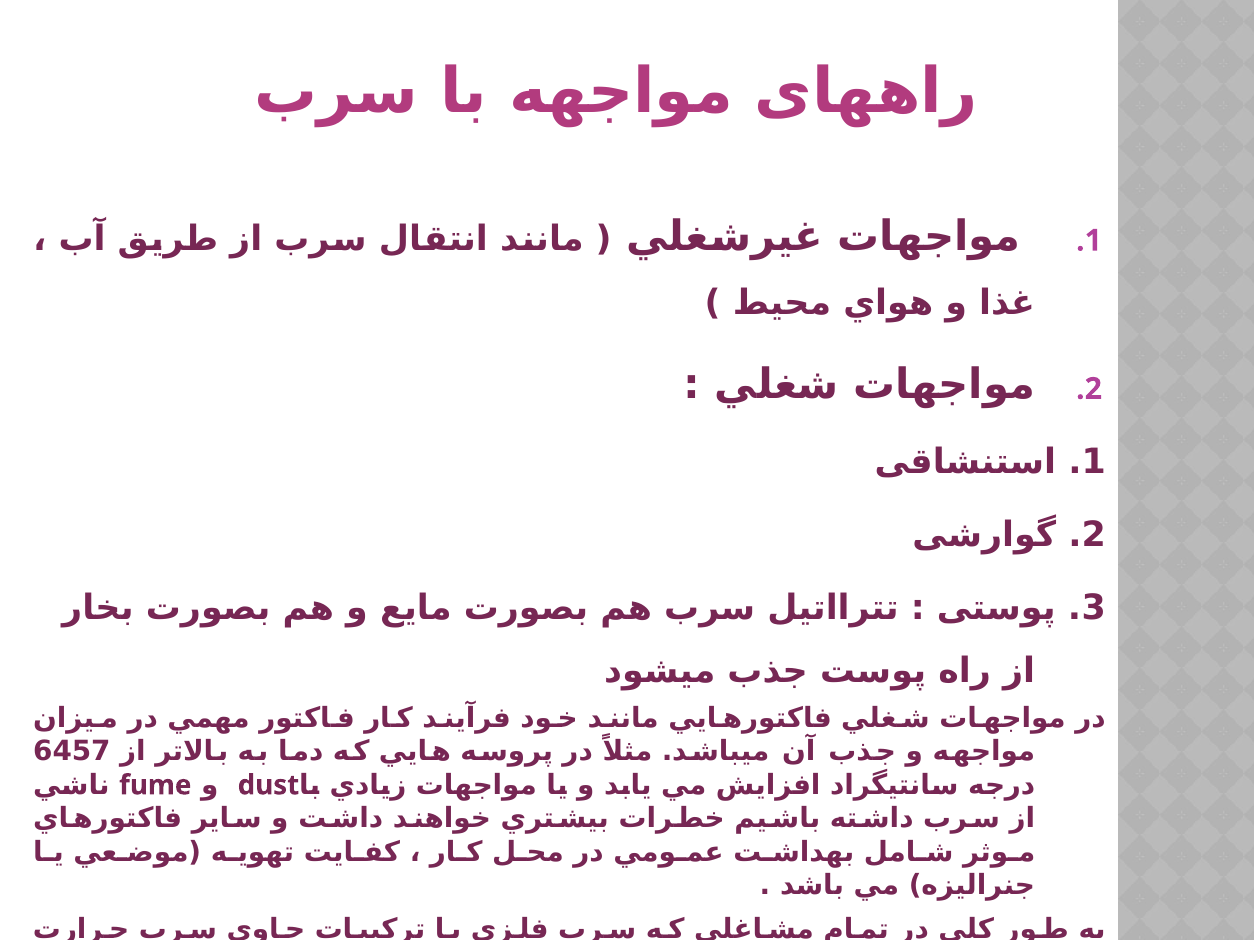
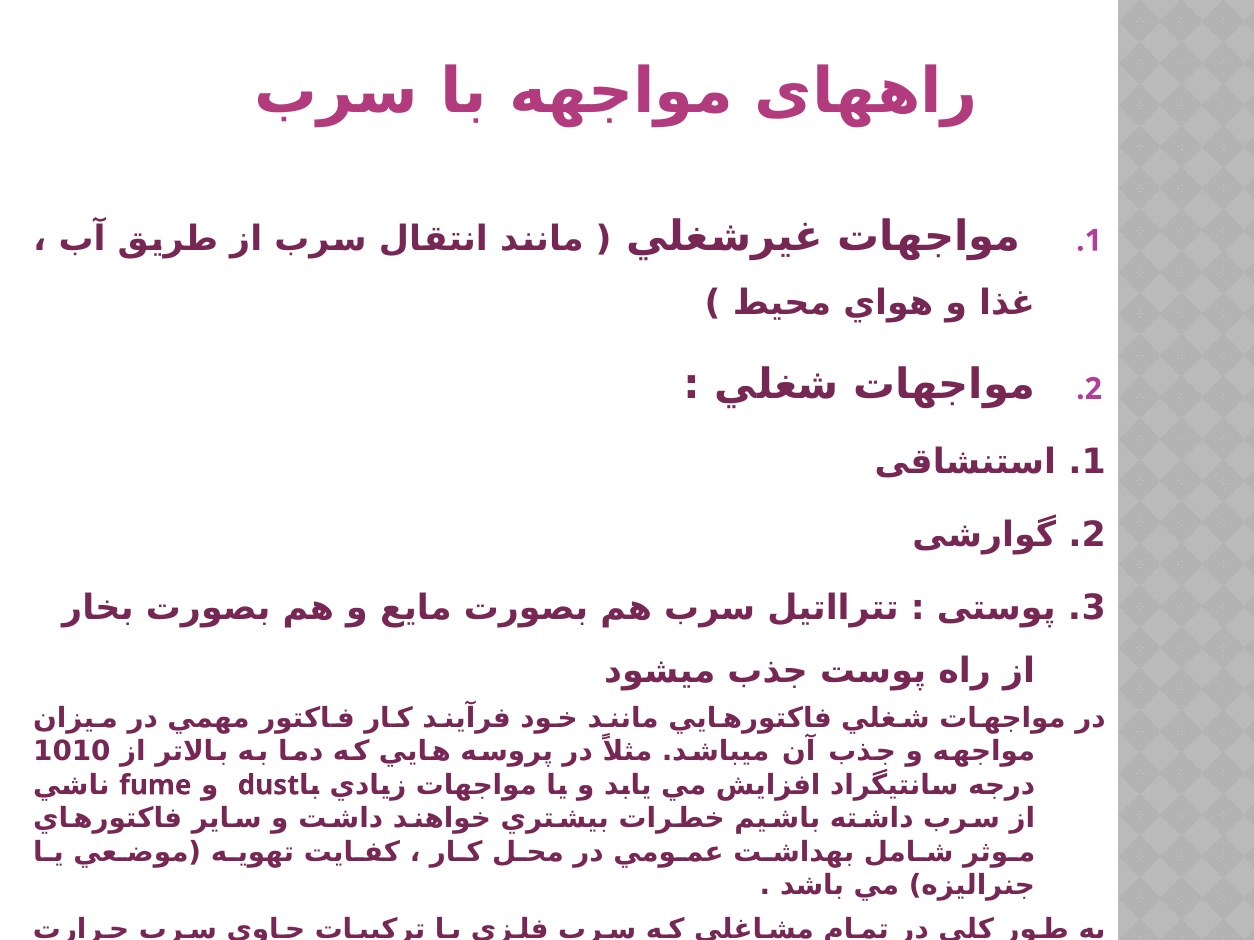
6457: 6457 -> 1010 (72, 752)
